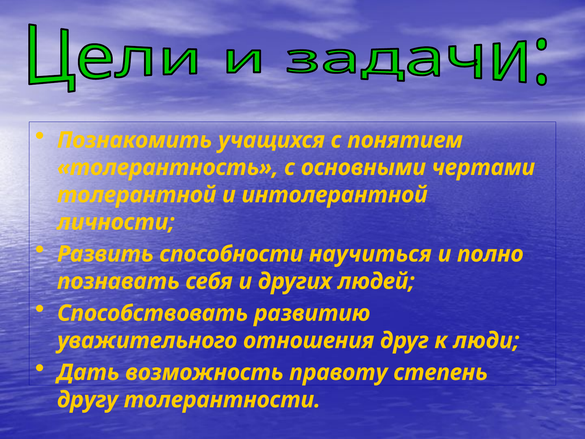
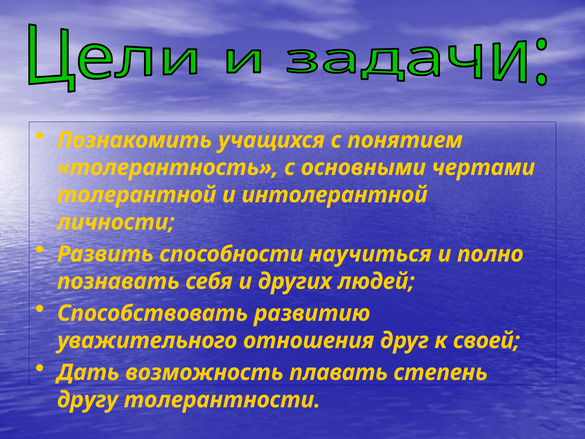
люди: люди -> своей (487, 340)
правоту: правоту -> плавать (339, 372)
